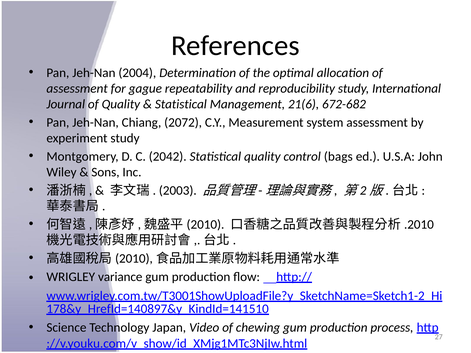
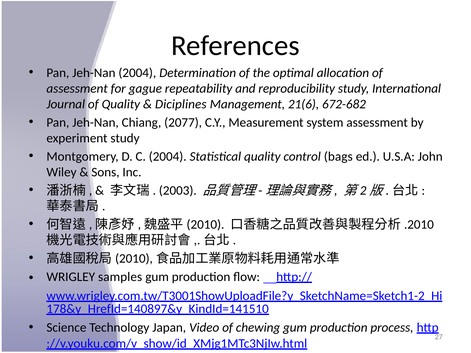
Statistical: Statistical -> Diciplines (181, 104)
2072: 2072 -> 2077 (183, 122)
C 2042: 2042 -> 2004 (168, 157)
variance: variance -> samples (120, 277)
